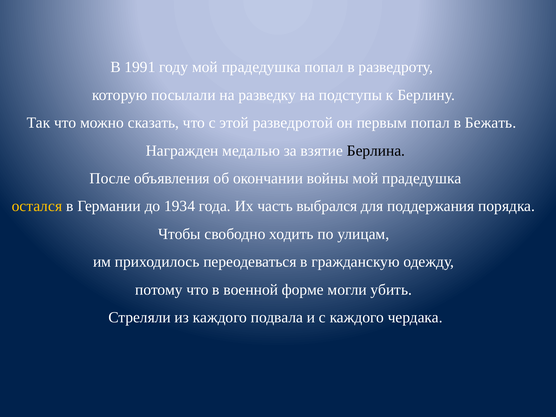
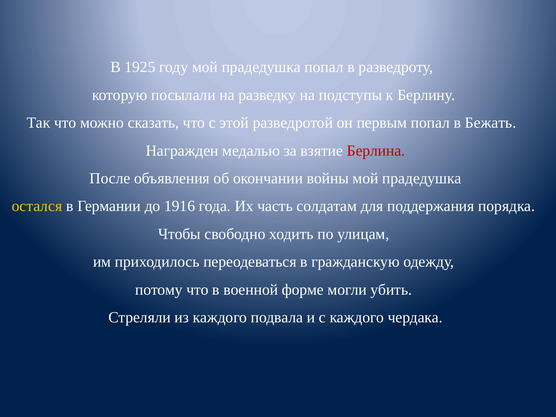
1991: 1991 -> 1925 (140, 67)
Берлина colour: black -> red (376, 151)
1934: 1934 -> 1916 (180, 206)
выбрался: выбрался -> солдатам (327, 206)
